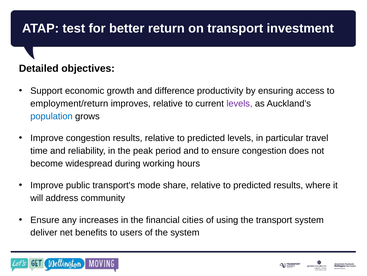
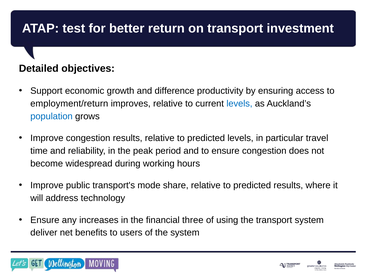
levels colour: purple -> blue (239, 103)
community: community -> technology (103, 198)
cities: cities -> three (193, 219)
